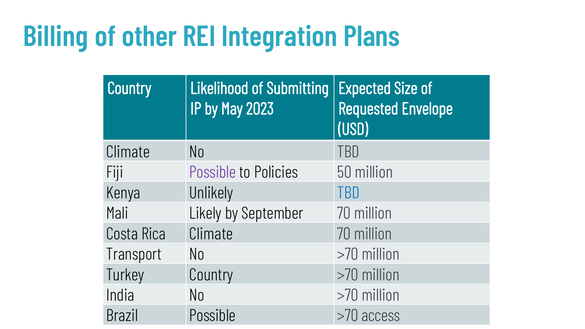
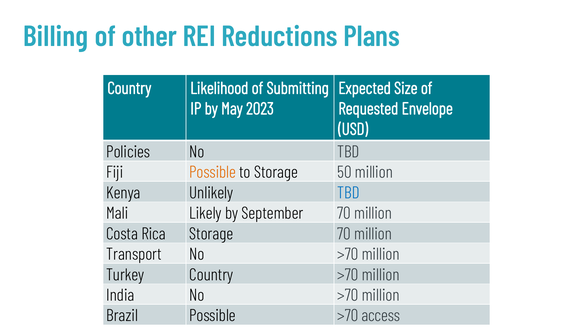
Integration: Integration -> Reductions (280, 36)
Climate: Climate -> Policies (128, 152)
Possible colour: purple -> orange (213, 172)
to Policies: Policies -> Storage (276, 172)
Rica Climate: Climate -> Storage (211, 234)
